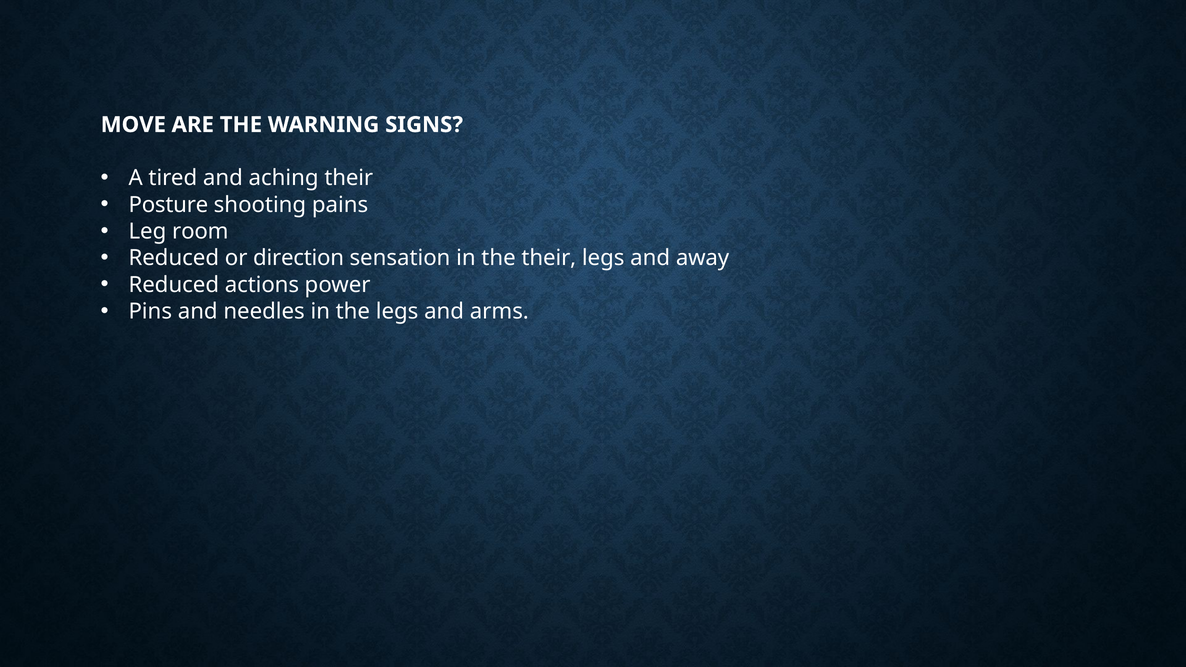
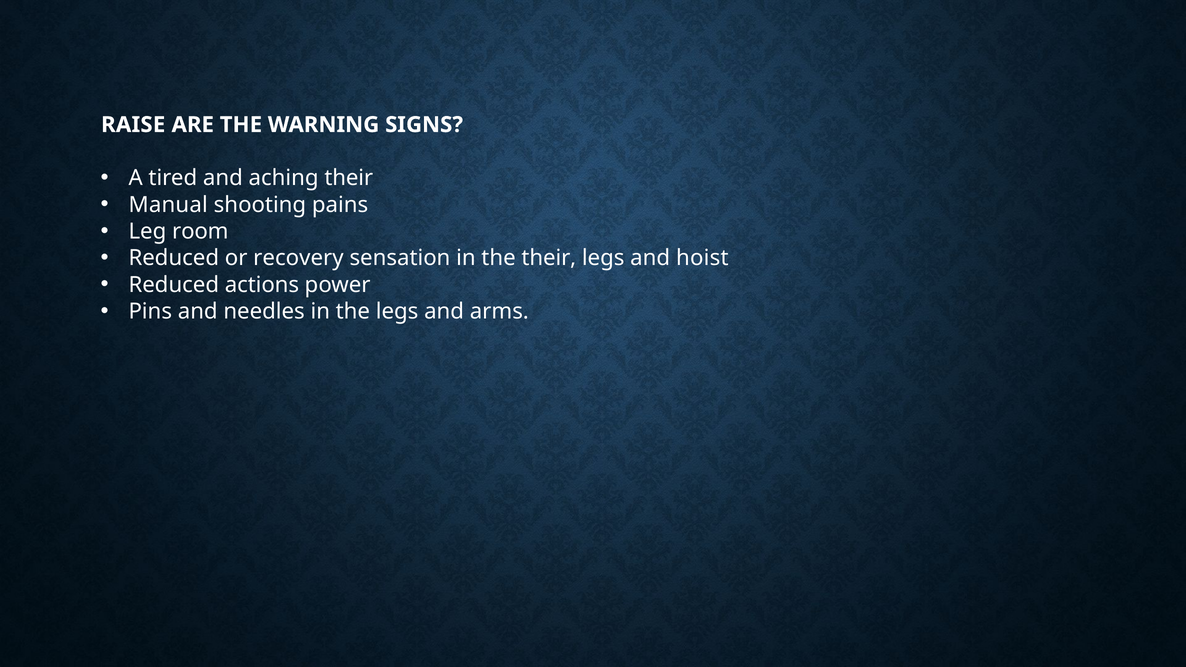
MOVE: MOVE -> RAISE (133, 125)
Posture: Posture -> Manual (168, 205)
direction: direction -> recovery (298, 258)
away: away -> hoist (702, 258)
